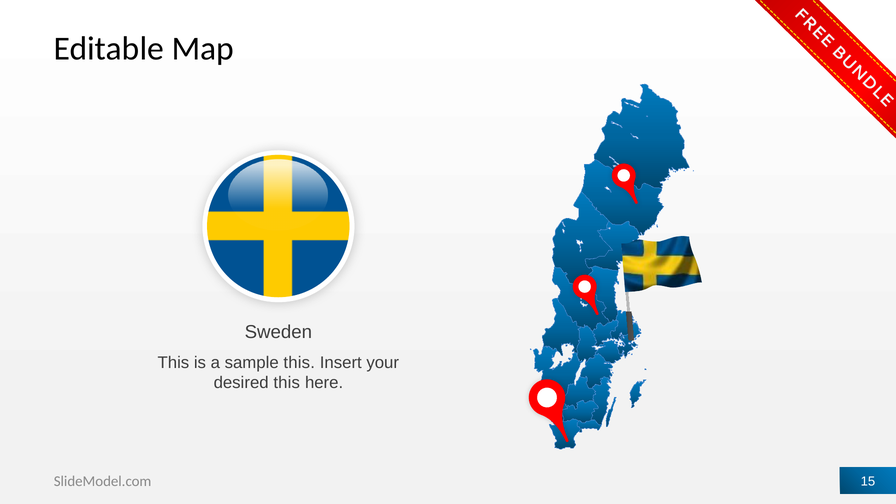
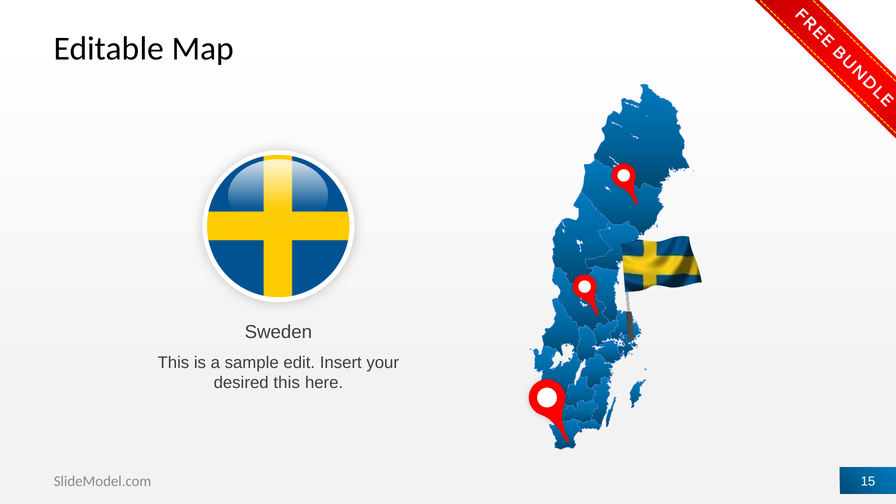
sample this: this -> edit (299, 363)
